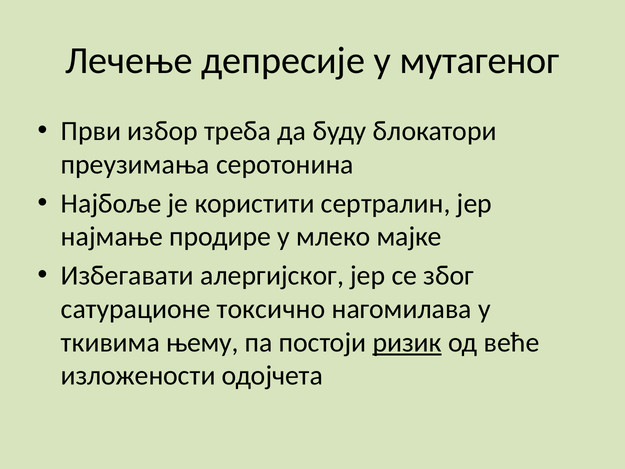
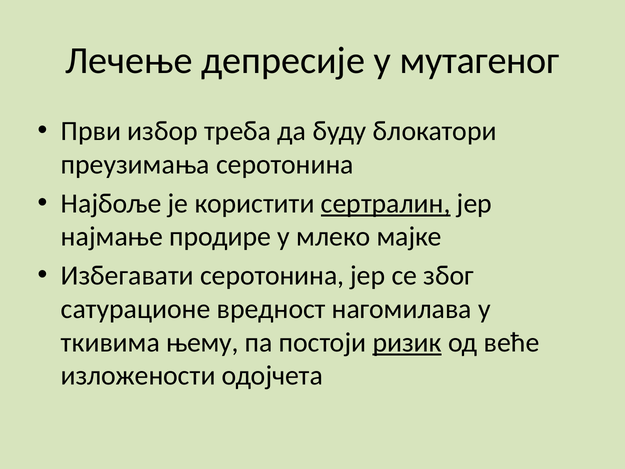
сертралин underline: none -> present (386, 203)
Избегавати алергијског: алергијског -> серотонина (272, 276)
токсично: токсично -> вредност (271, 309)
